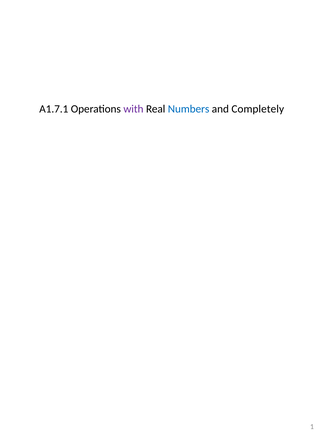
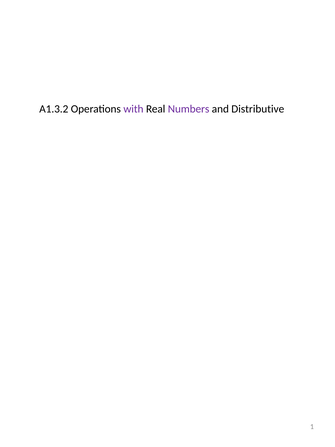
A1.7.1: A1.7.1 -> A1.3.2 (54, 109)
Numbers colour: blue -> purple (189, 109)
Completely: Completely -> Distributive (258, 109)
